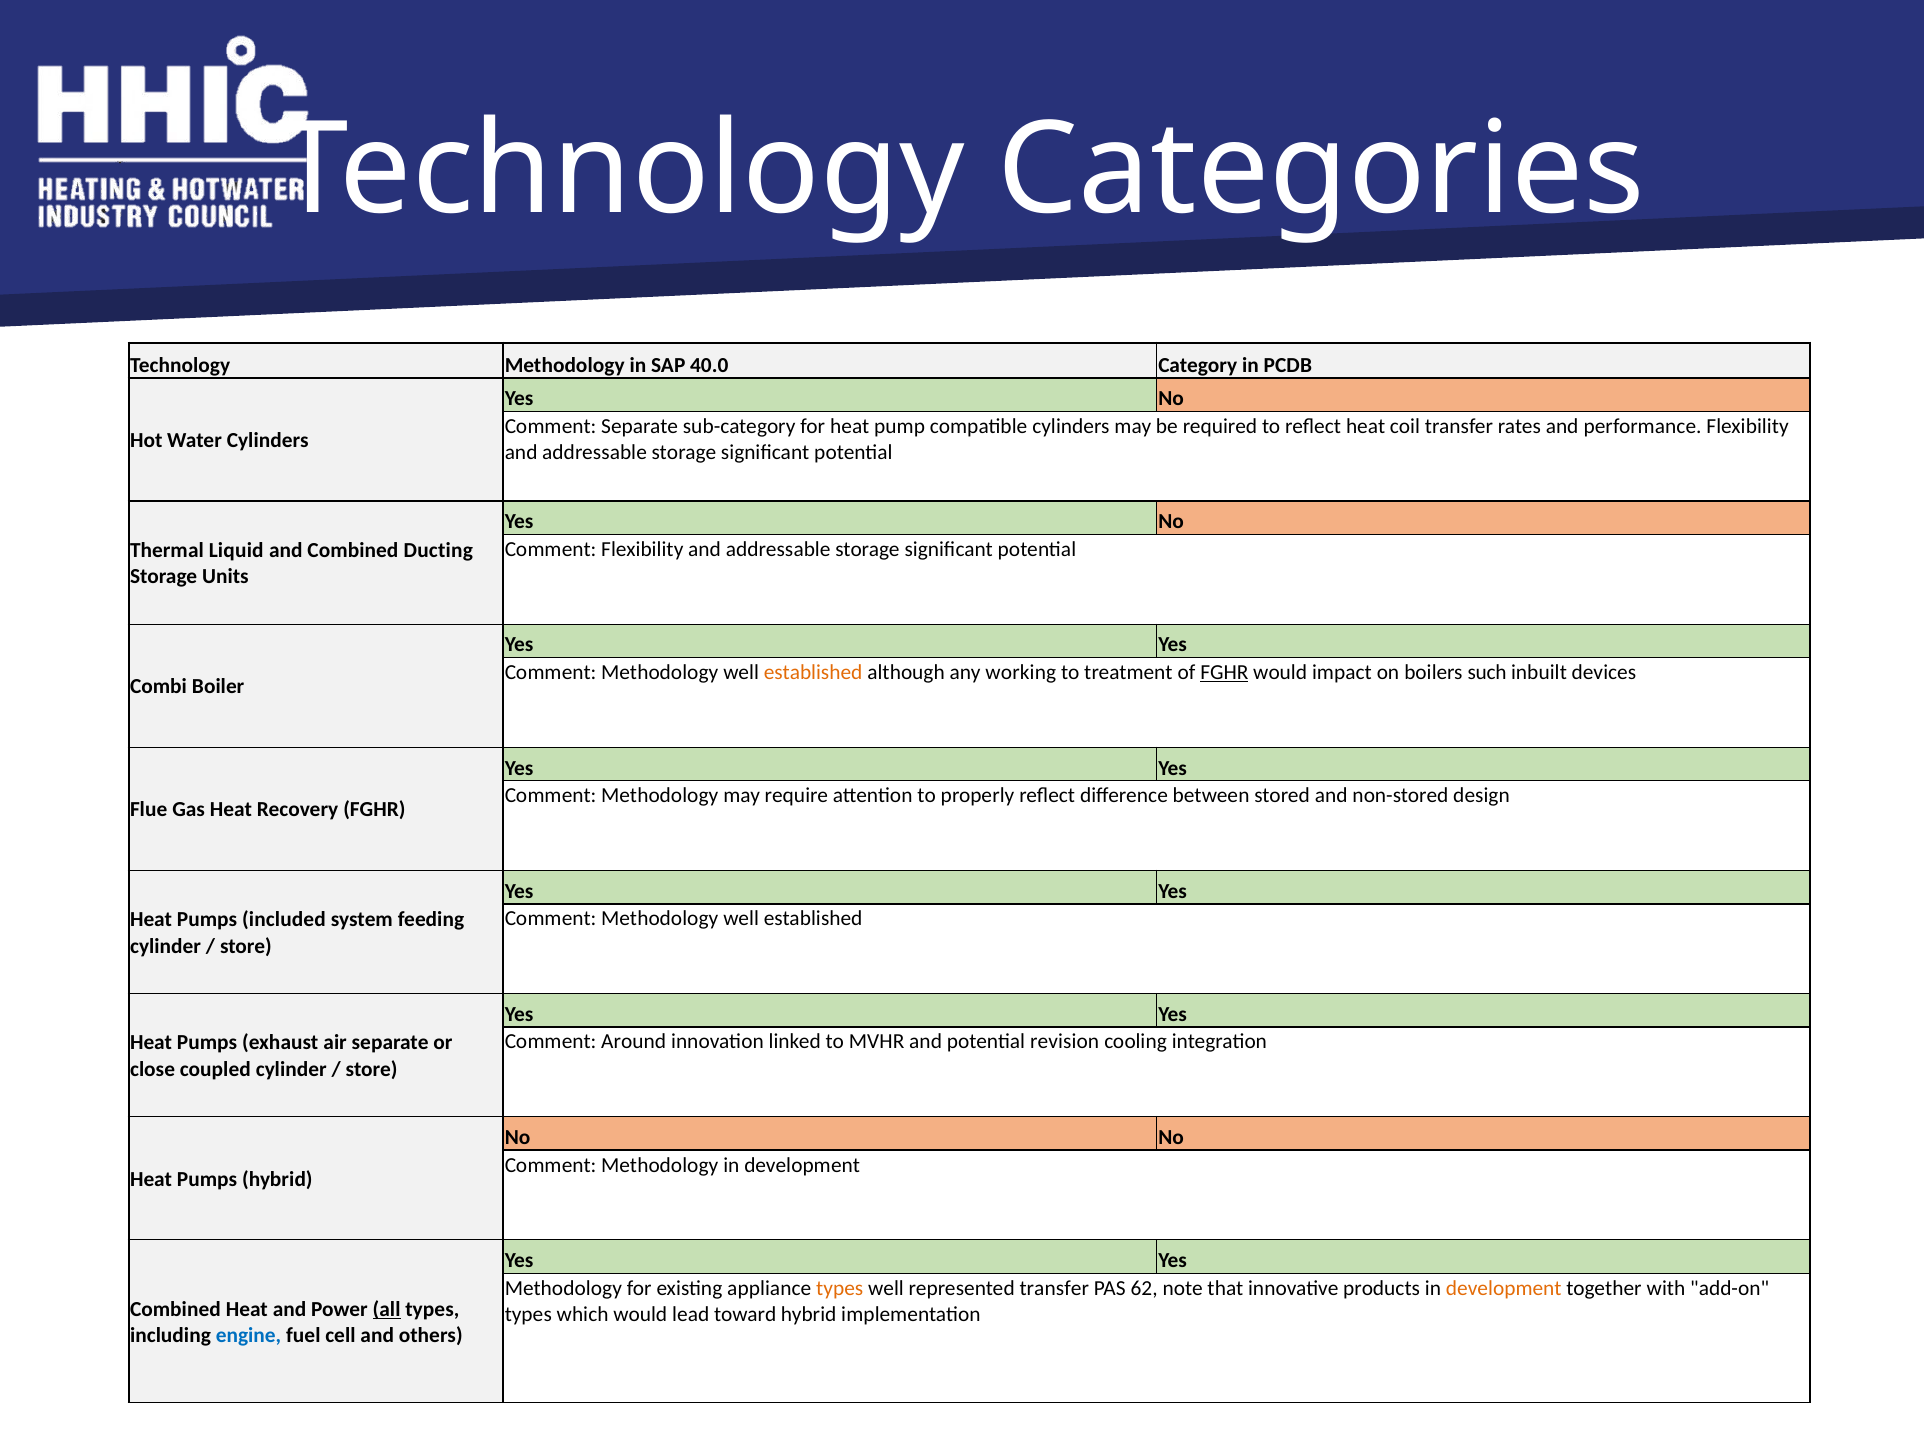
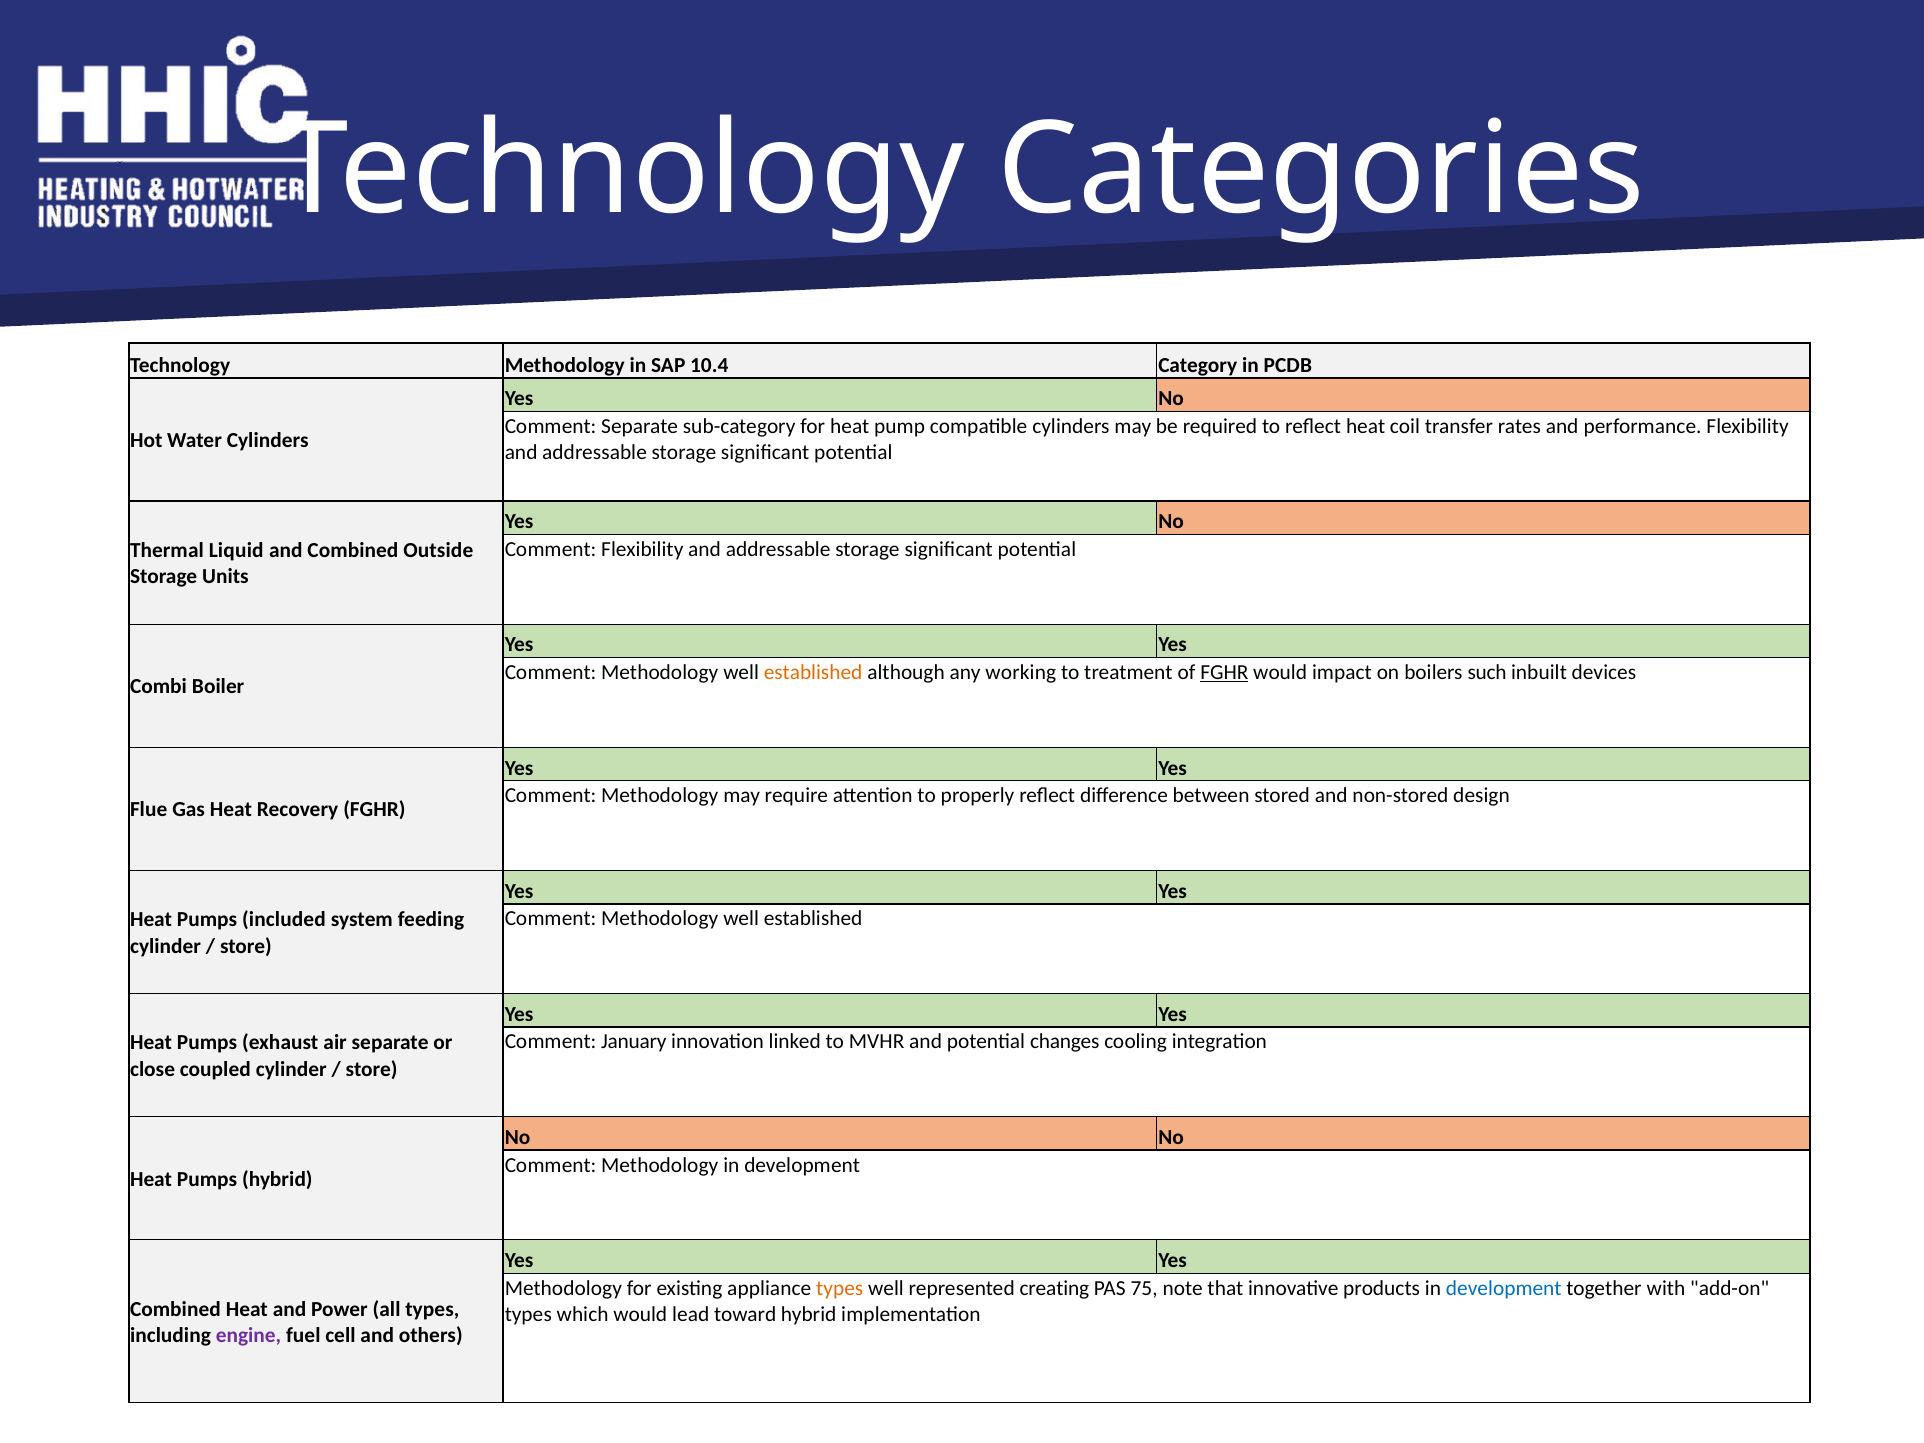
40.0: 40.0 -> 10.4 (709, 365)
Ducting: Ducting -> Outside (438, 551)
Around: Around -> January (634, 1042)
revision: revision -> changes (1065, 1042)
represented transfer: transfer -> creating (1054, 1288)
62: 62 -> 75 (1144, 1288)
development colour: orange -> blue (1504, 1288)
all underline: present -> none (387, 1309)
engine colour: blue -> purple (249, 1335)
